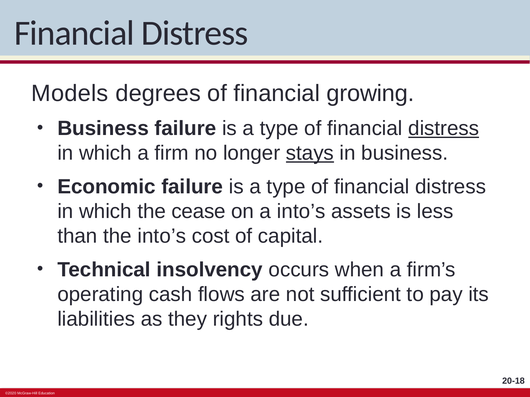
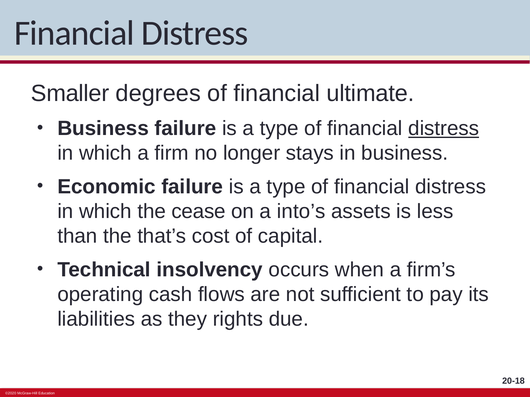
Models: Models -> Smaller (70, 93)
growing: growing -> ultimate (370, 93)
stays underline: present -> none (310, 153)
the into’s: into’s -> that’s (162, 236)
